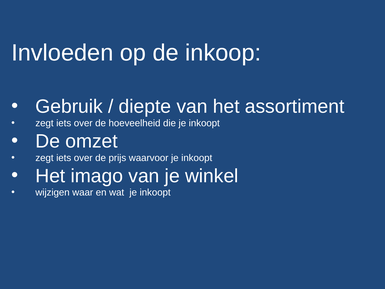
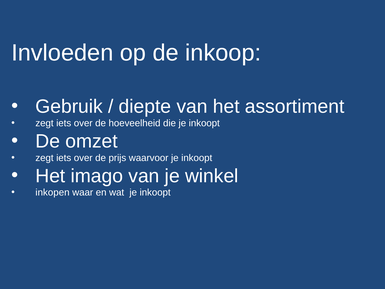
wijzigen: wijzigen -> inkopen (52, 192)
